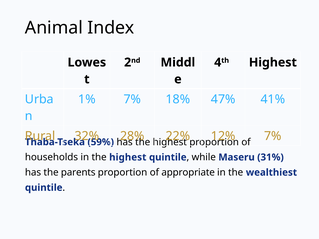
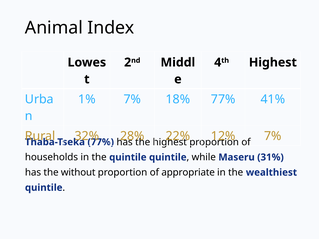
18% 47%: 47% -> 77% (223, 99)
59%: 59% -> 77% (101, 142)
in the highest: highest -> quintile (128, 157)
parents: parents -> without (78, 173)
